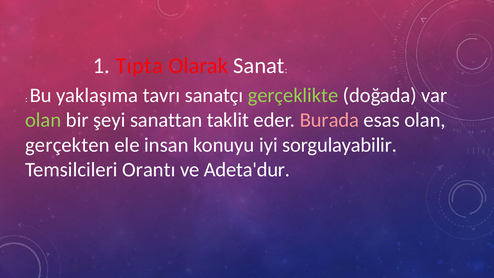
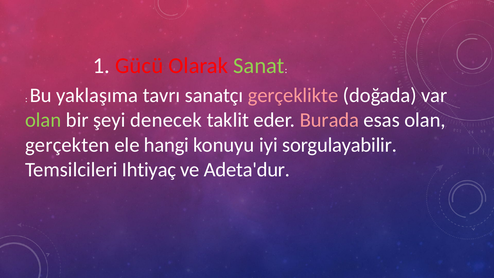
Tıpta: Tıpta -> Gücü (139, 66)
Sanat colour: white -> light green (259, 66)
gerçeklikte colour: light green -> pink (293, 95)
sanattan: sanattan -> denecek (166, 120)
insan: insan -> hangi (167, 145)
Orantı: Orantı -> Ihtiyaç (149, 170)
